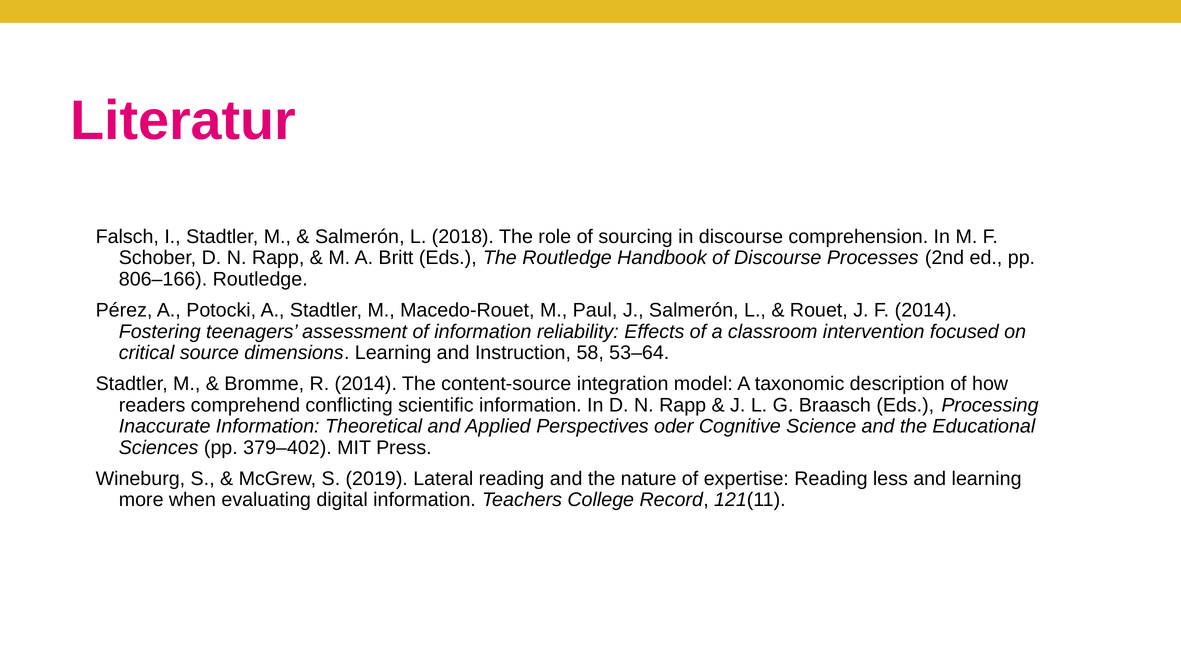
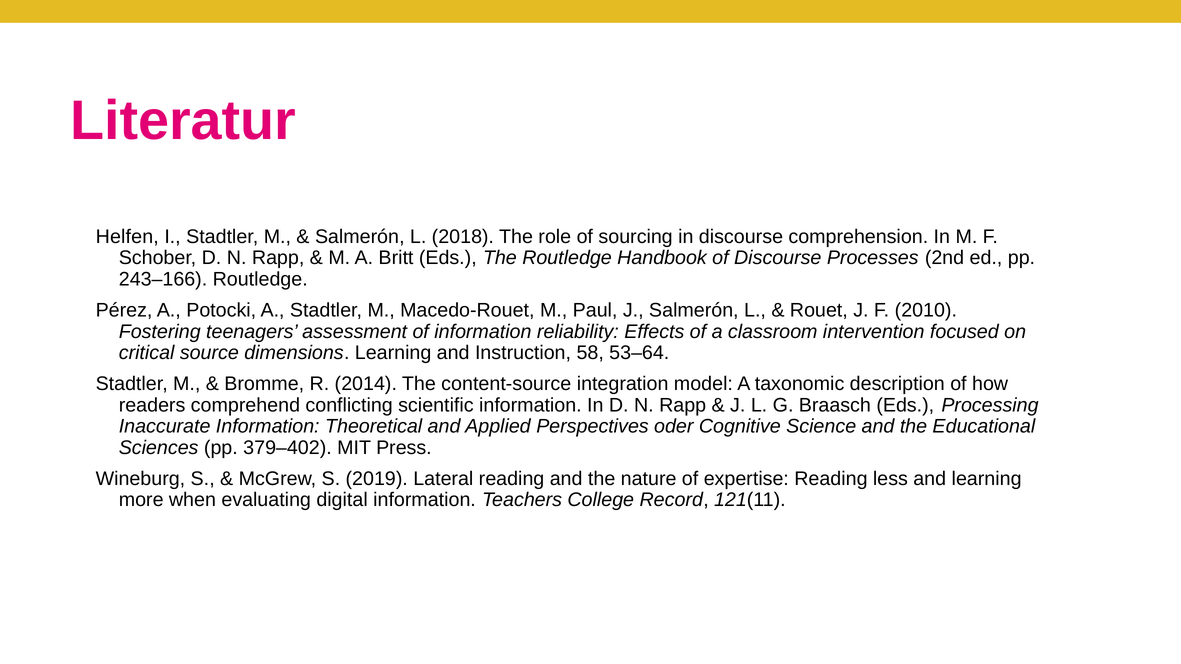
Falsch: Falsch -> Helfen (127, 237)
806–166: 806–166 -> 243–166 (163, 279)
F 2014: 2014 -> 2010 (926, 310)
